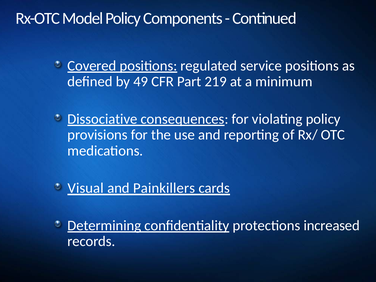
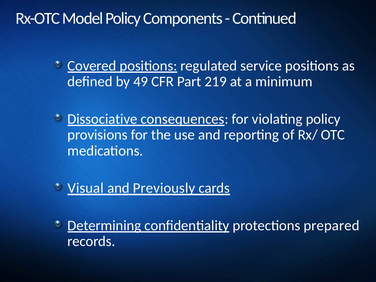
Painkillers: Painkillers -> Previously (164, 188)
increased: increased -> prepared (332, 226)
